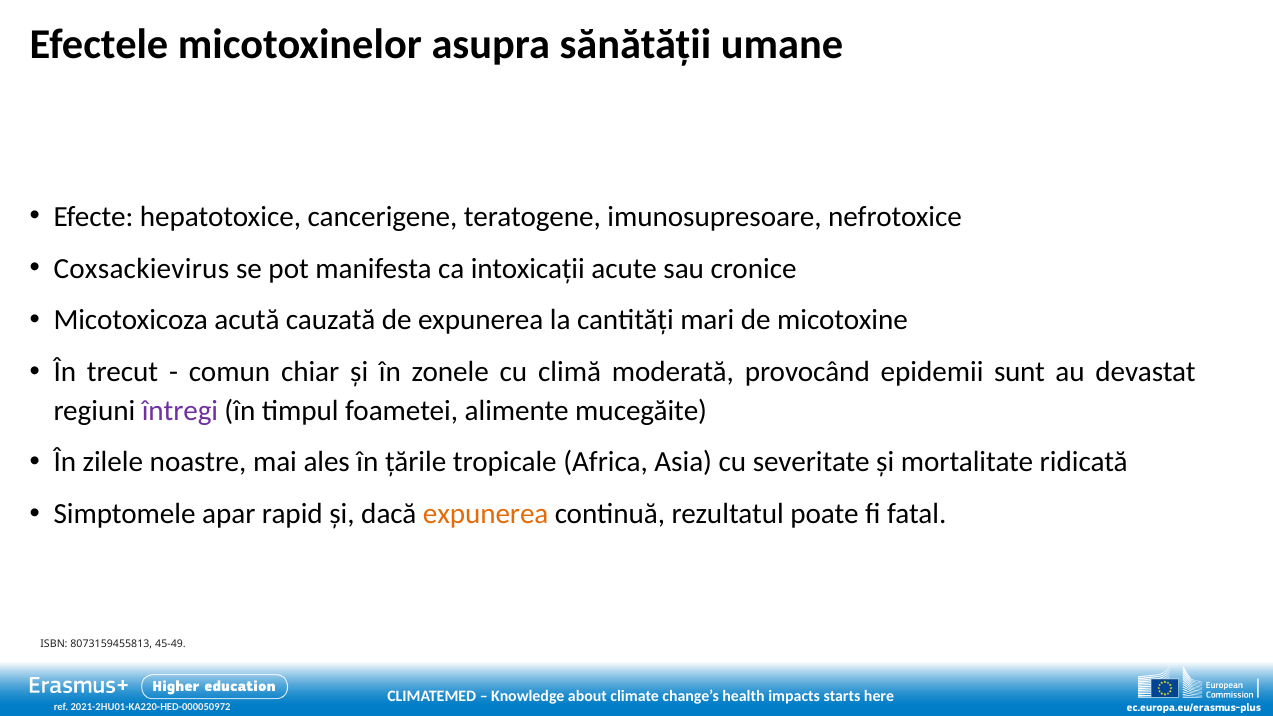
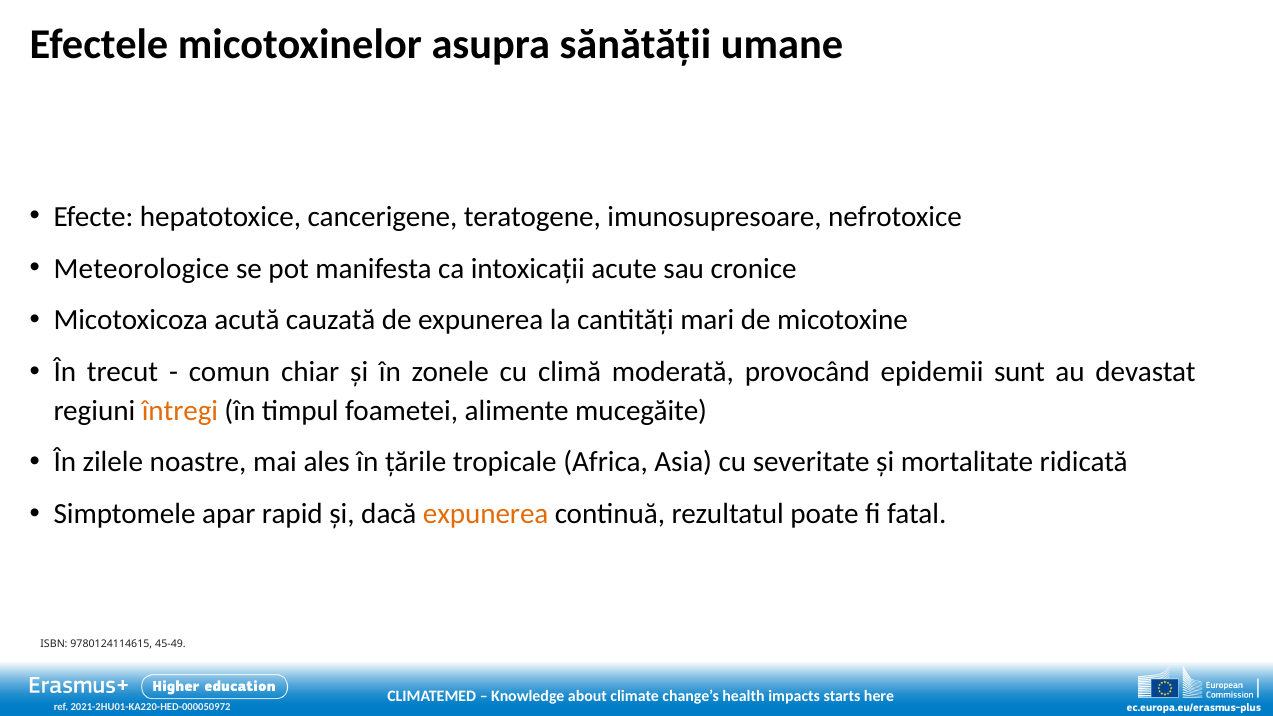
Coxsackievirus: Coxsackievirus -> Meteorologice (141, 269)
întregi colour: purple -> orange (180, 411)
8073159455813: 8073159455813 -> 9780124114615 (111, 644)
